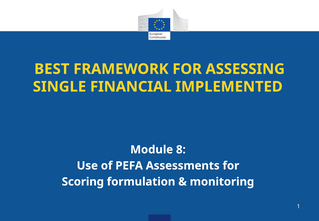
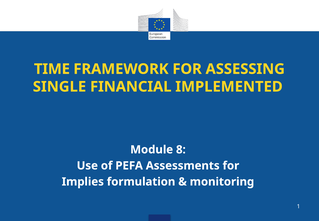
BEST: BEST -> TIME (52, 69)
Scoring: Scoring -> Implies (83, 182)
